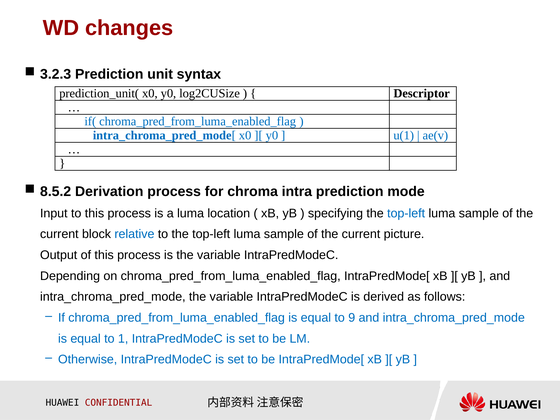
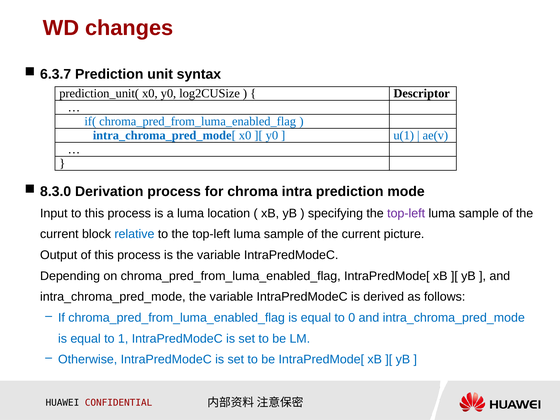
3.2.3: 3.2.3 -> 6.3.7 (56, 74)
8.5.2: 8.5.2 -> 8.3.0 (56, 192)
top-left colour: blue -> purple (406, 213)
9: 9 -> 0 (352, 318)
